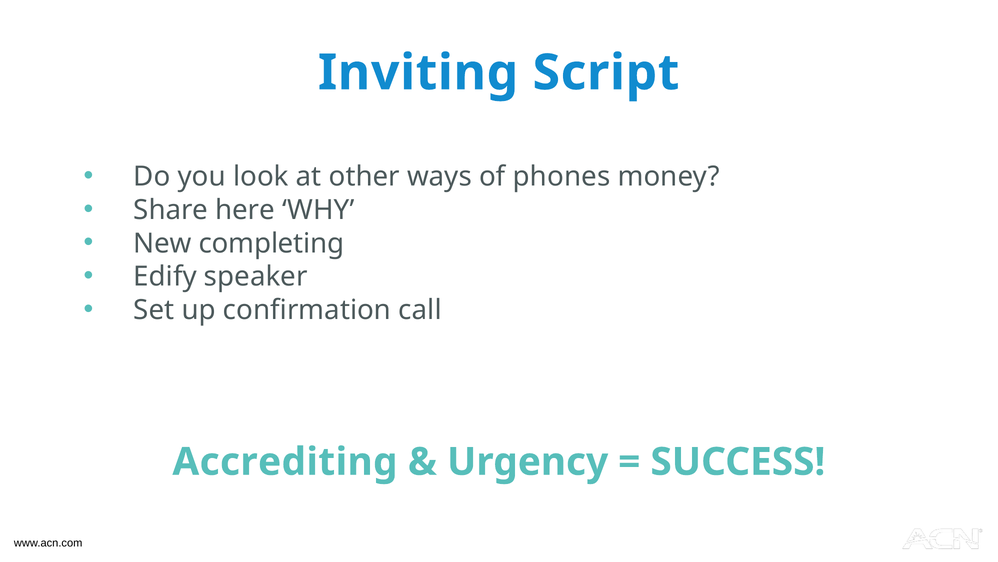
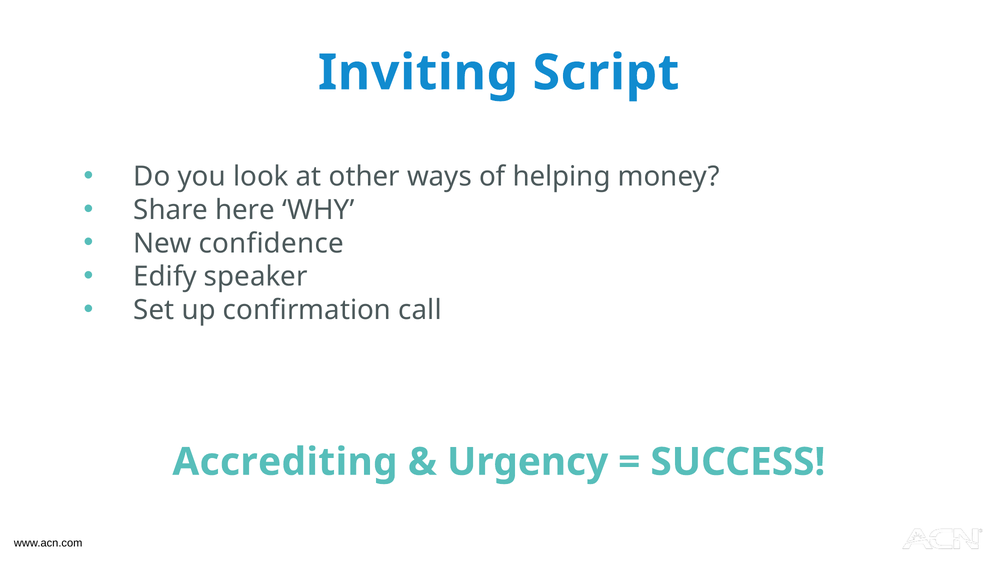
phones: phones -> helping (562, 177)
completing: completing -> confidence (271, 243)
